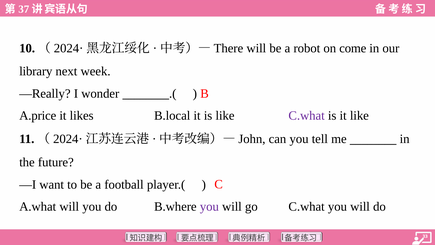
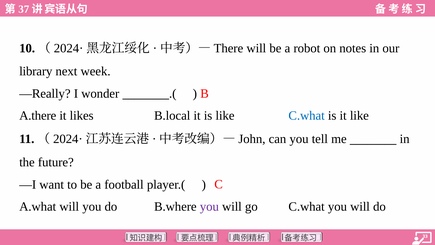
come: come -> notes (353, 48)
A.price: A.price -> A.there (38, 116)
C.what colour: purple -> blue (307, 116)
